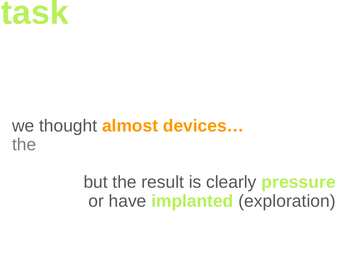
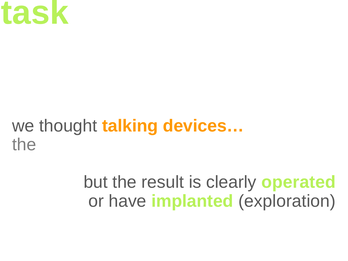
almost: almost -> talking (130, 126)
pressure: pressure -> operated (299, 182)
